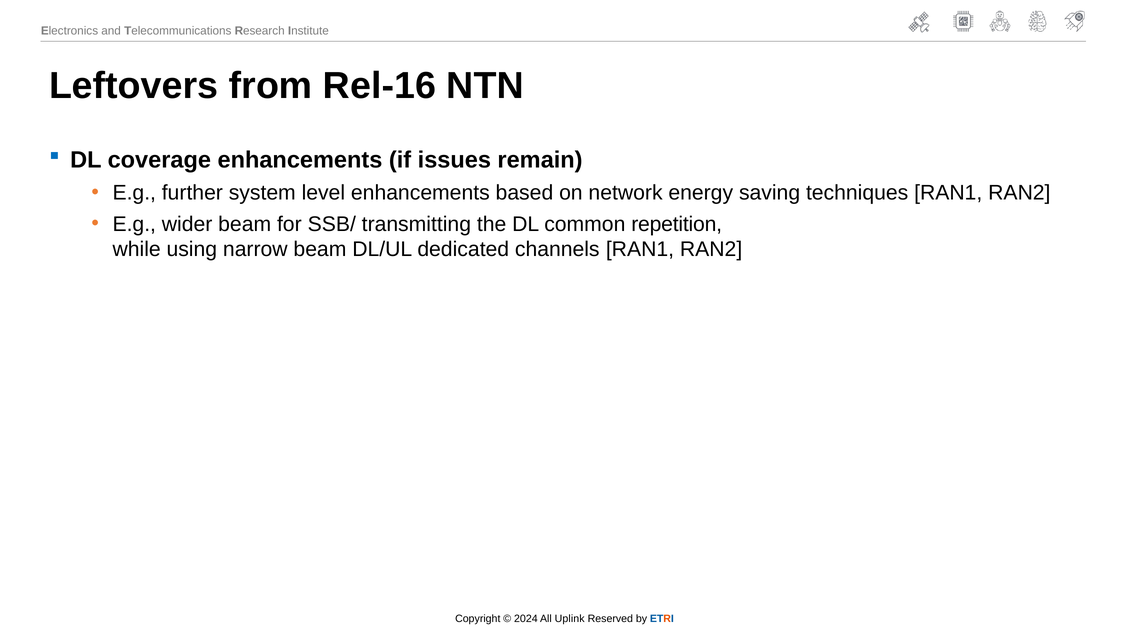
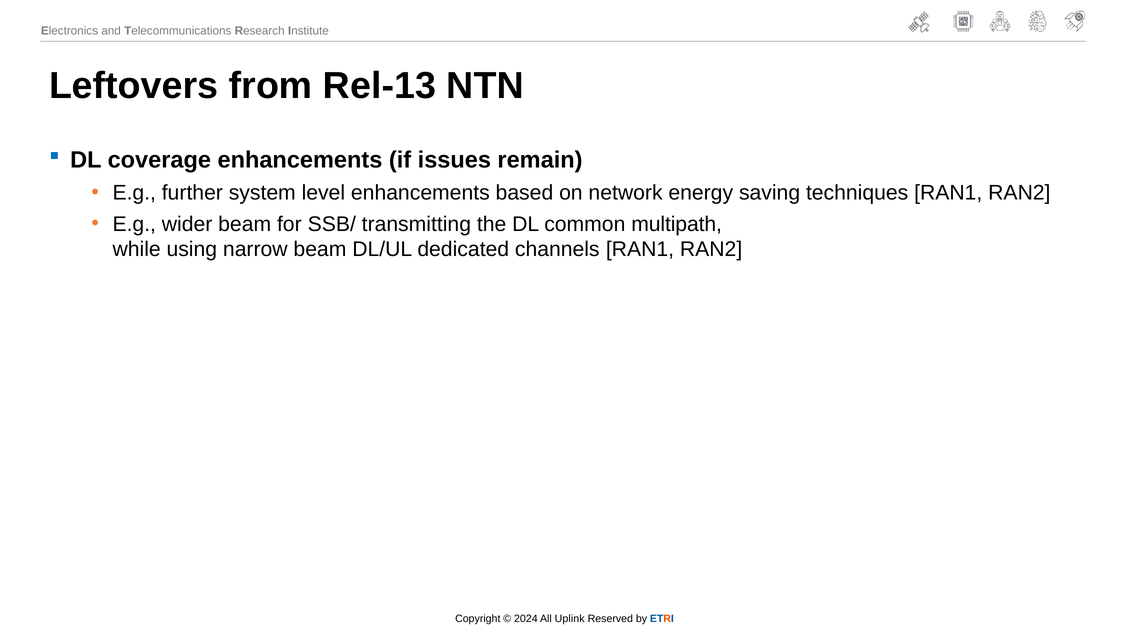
Rel-16: Rel-16 -> Rel-13 (379, 86)
repetition: repetition -> multipath (677, 224)
